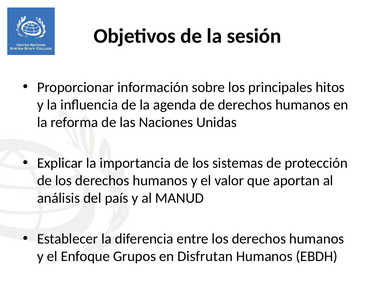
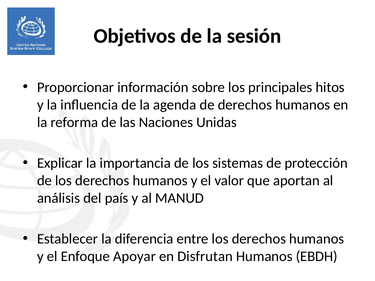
Grupos: Grupos -> Apoyar (134, 257)
